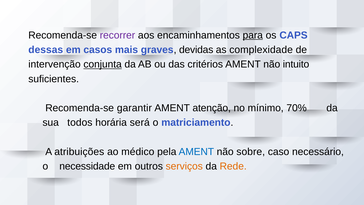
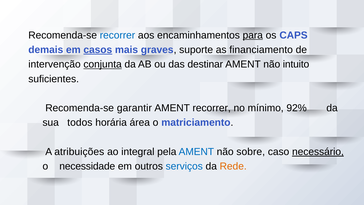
recorrer colour: purple -> blue (117, 35)
dessas: dessas -> demais (46, 50)
casos underline: none -> present (98, 50)
devidas: devidas -> suporte (196, 50)
complexidade: complexidade -> financiamento (261, 50)
critérios: critérios -> destinar (205, 64)
AMENT atenção: atenção -> recorrer (212, 108)
70%: 70% -> 92% (297, 108)
será: será -> área (140, 122)
médico: médico -> integral (138, 152)
necessário underline: none -> present (318, 152)
serviços colour: orange -> blue (184, 166)
